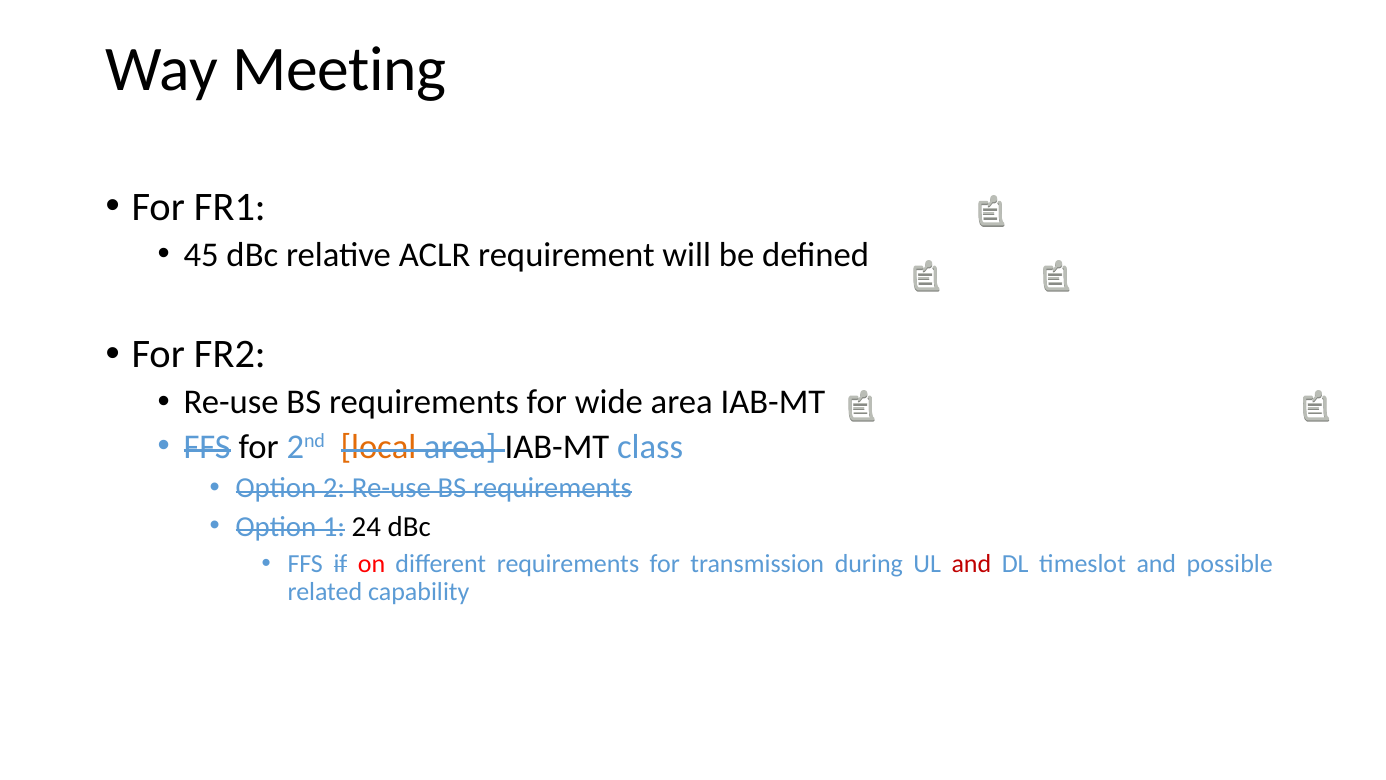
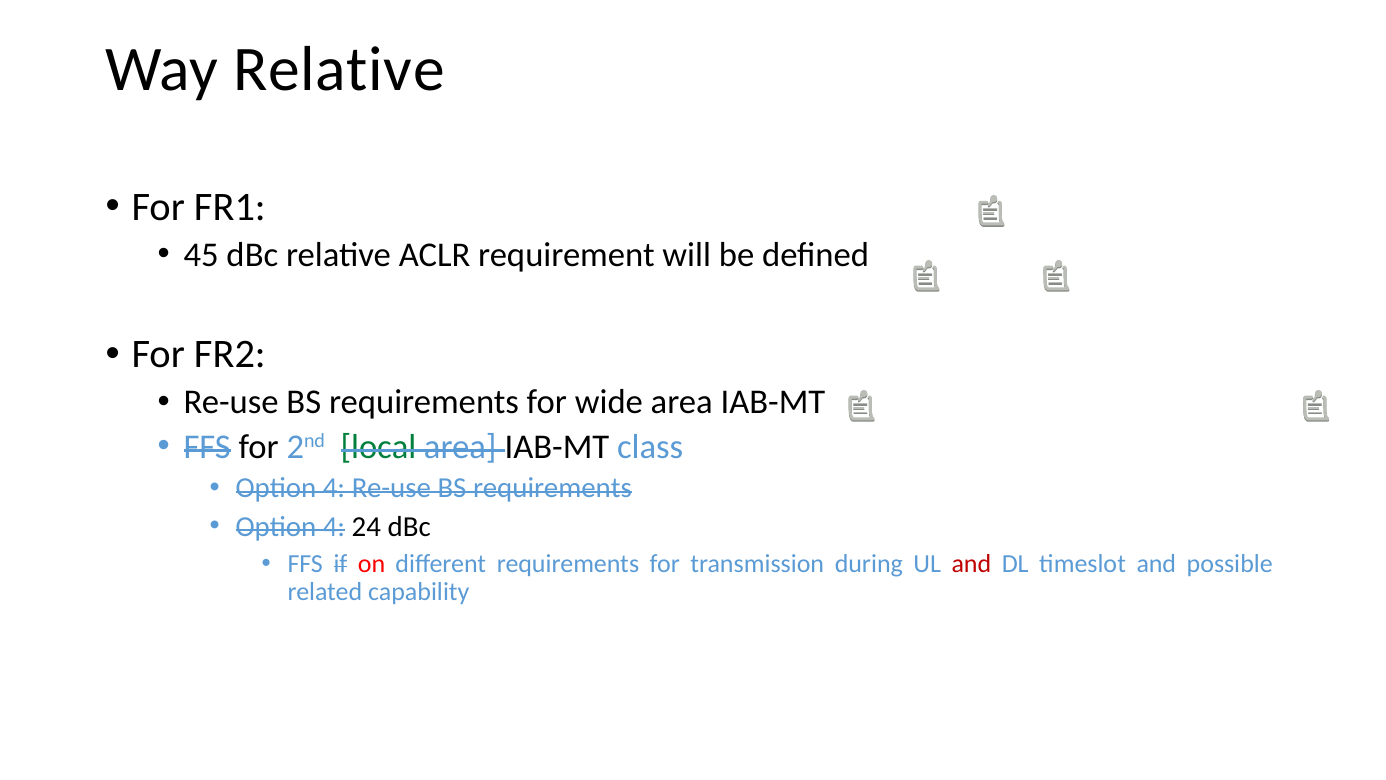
Way Meeting: Meeting -> Relative (339, 69)
local colour: orange -> green (378, 446)
2: 2 -> 4 (334, 488)
1: 1 -> 4 (334, 526)
